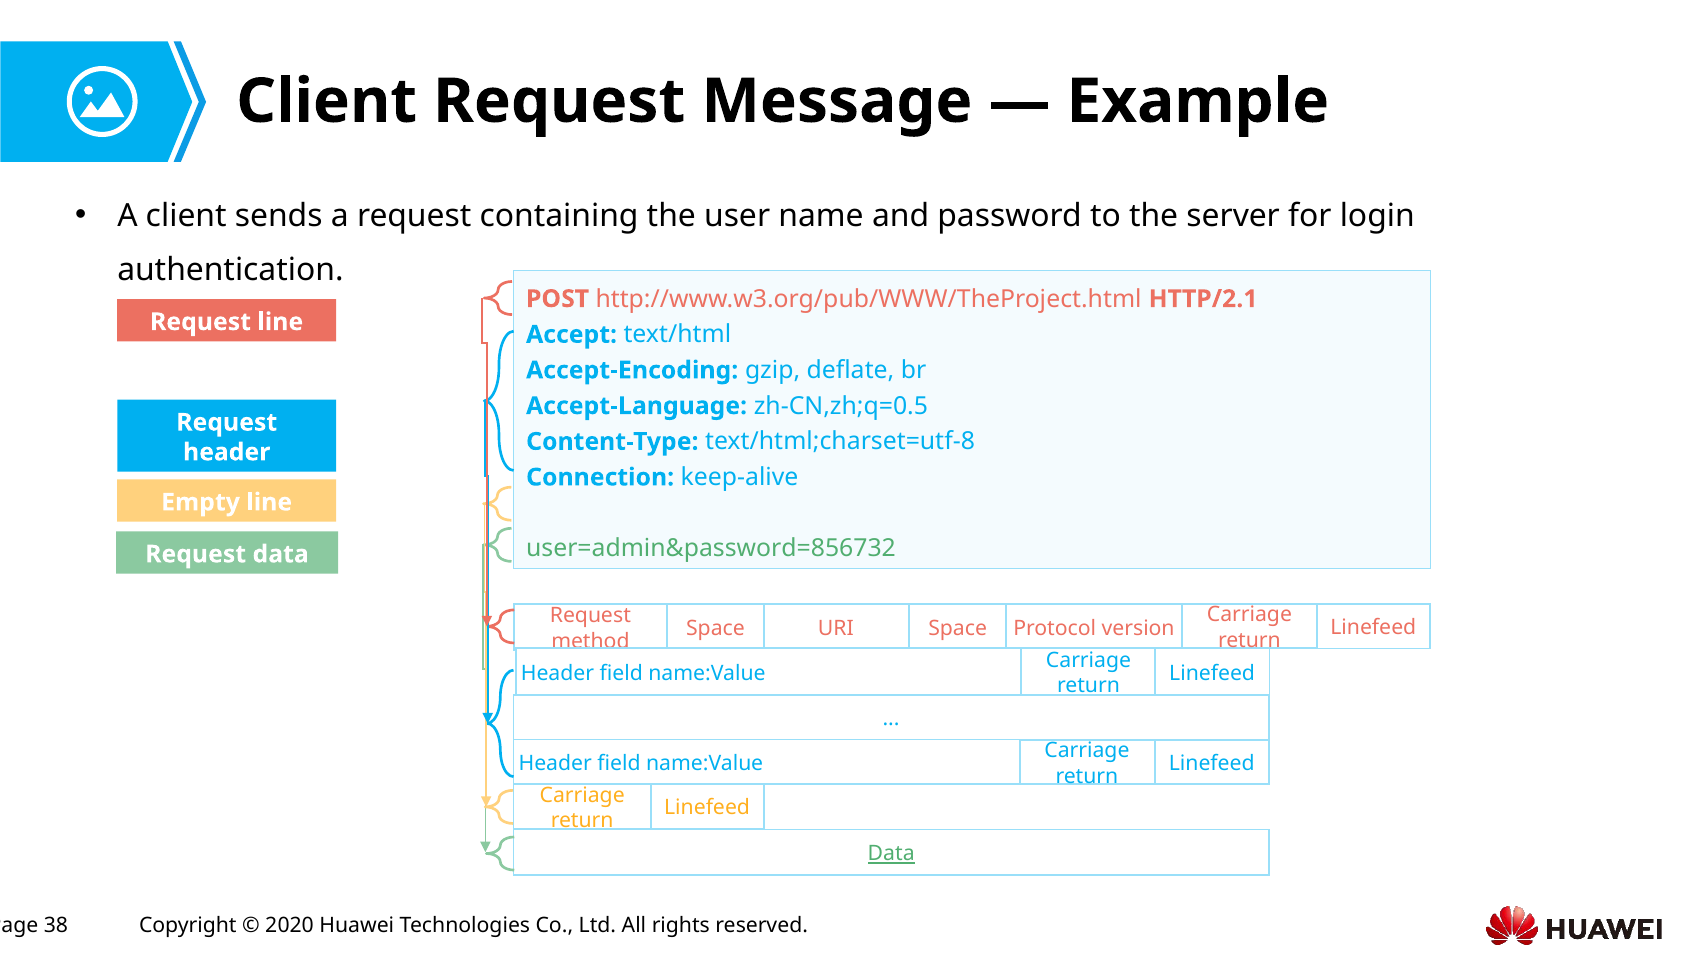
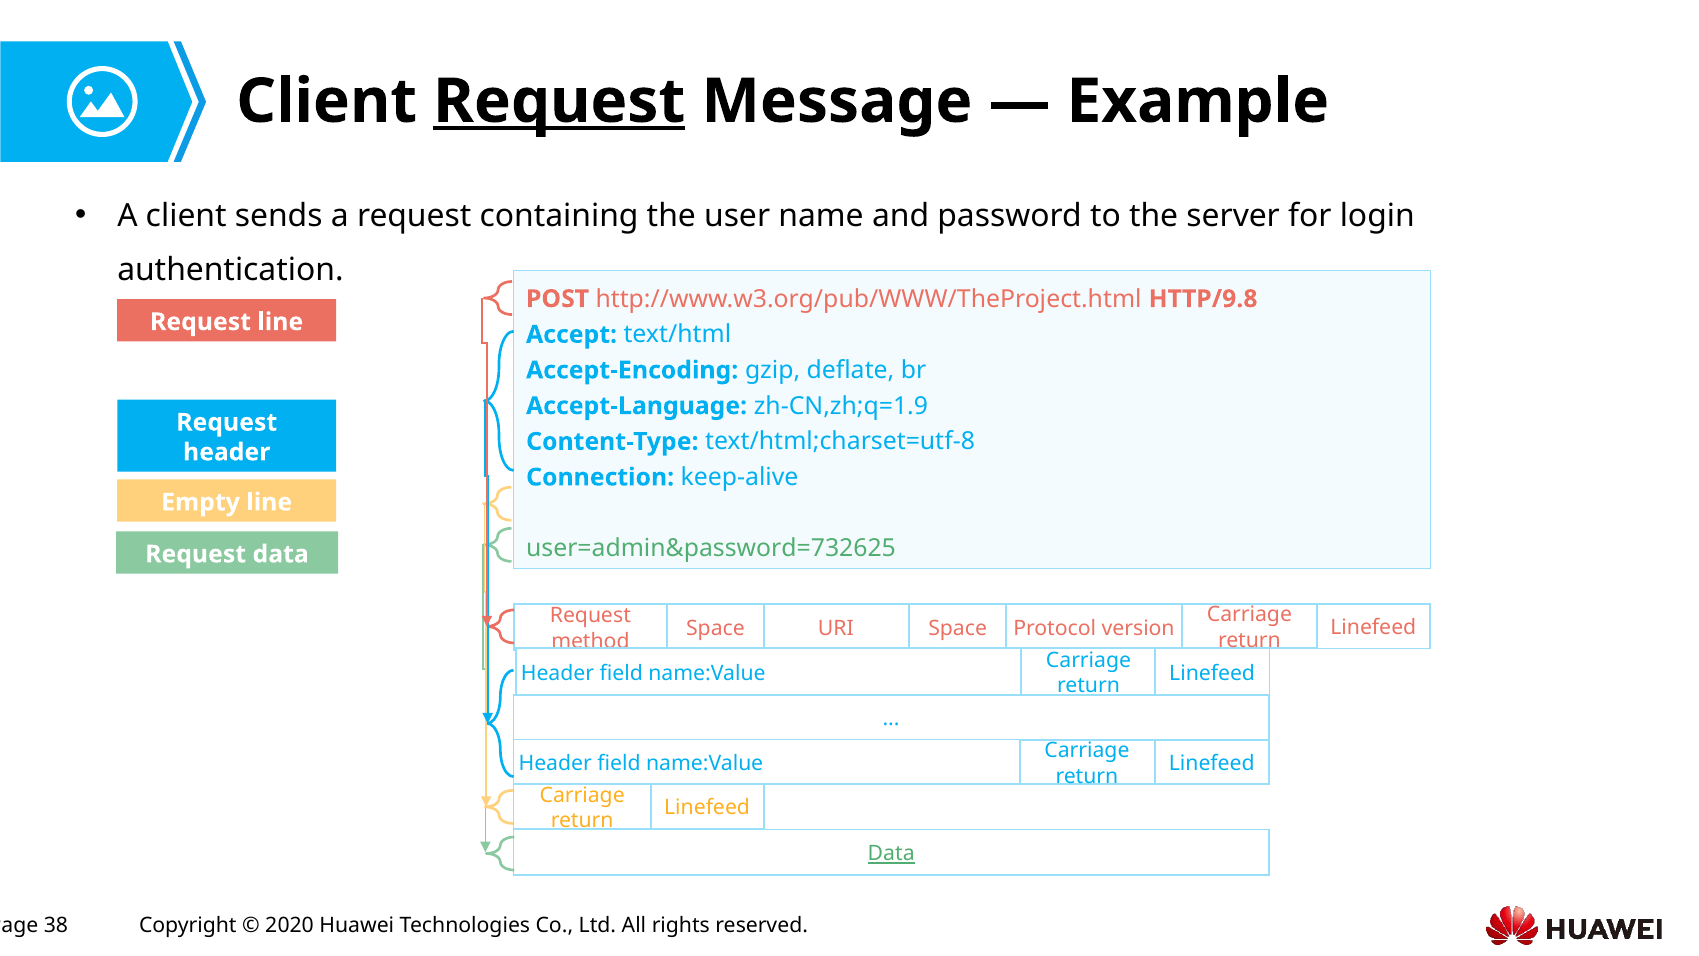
Request underline: none -> present (559, 101)
HTTP/2.1: HTTP/2.1 -> HTTP/9.8 (1203, 299)
zh-CN,zh;q=0.5: zh-CN,zh;q=0.5 -> zh-CN,zh;q=1.9 (841, 406)
user=admin&password=856732: user=admin&password=856732 -> user=admin&password=732625 (711, 548)
